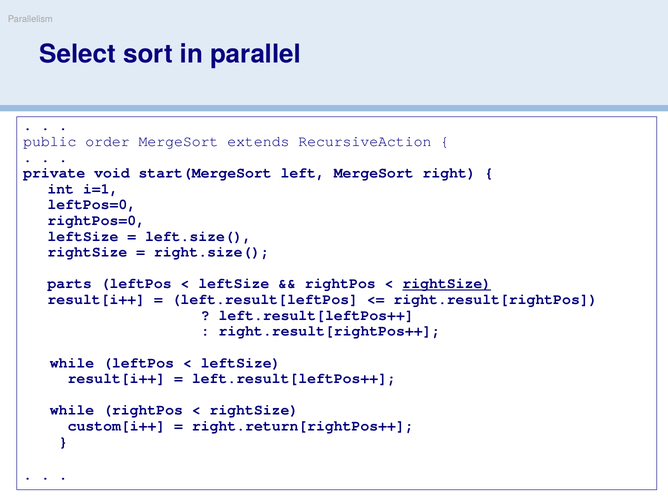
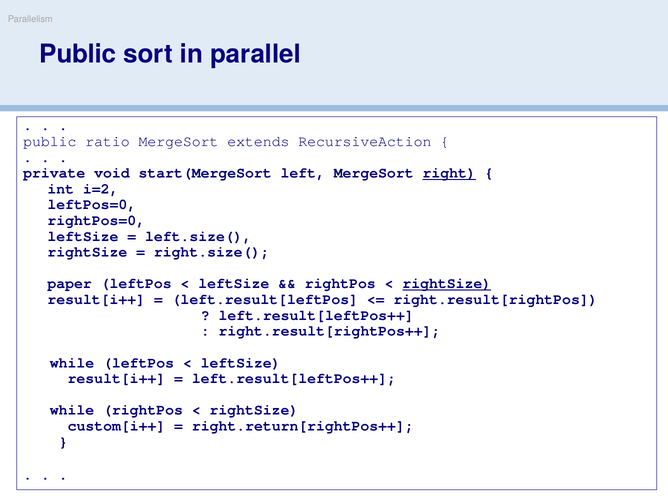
Select: Select -> Public (78, 54)
order: order -> ratio (108, 141)
right underline: none -> present (449, 173)
i=1: i=1 -> i=2 (101, 189)
parts: parts -> paper (70, 284)
